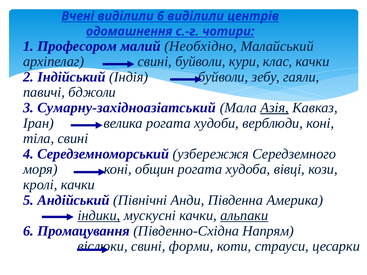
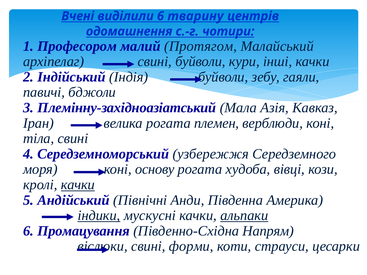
6 виділили: виділили -> тварину (196, 16)
Необхідно: Необхідно -> Протягом (201, 46)
клас: клас -> інші (278, 62)
Сумарну-західноазіатський: Сумарну-західноазіатський -> Племінну-західноазіатський (127, 108)
Азія underline: present -> none (275, 108)
худоби: худоби -> племен (217, 123)
общин: общин -> основу (155, 169)
качки underline: none -> present (78, 185)
